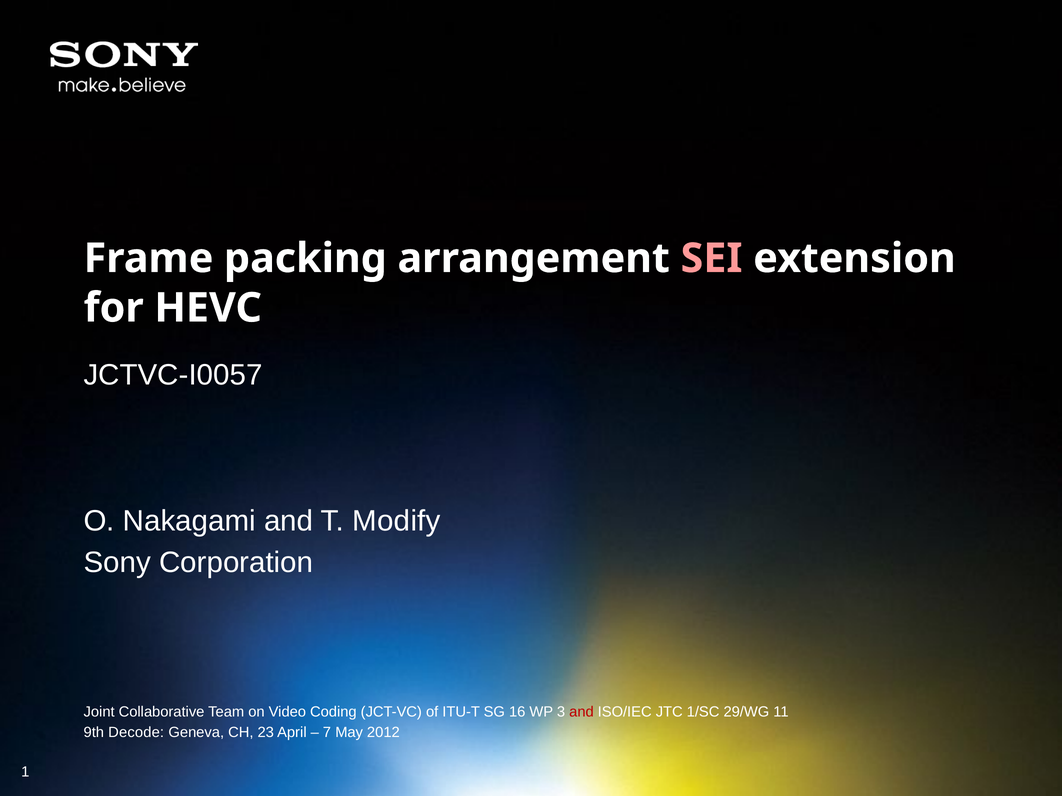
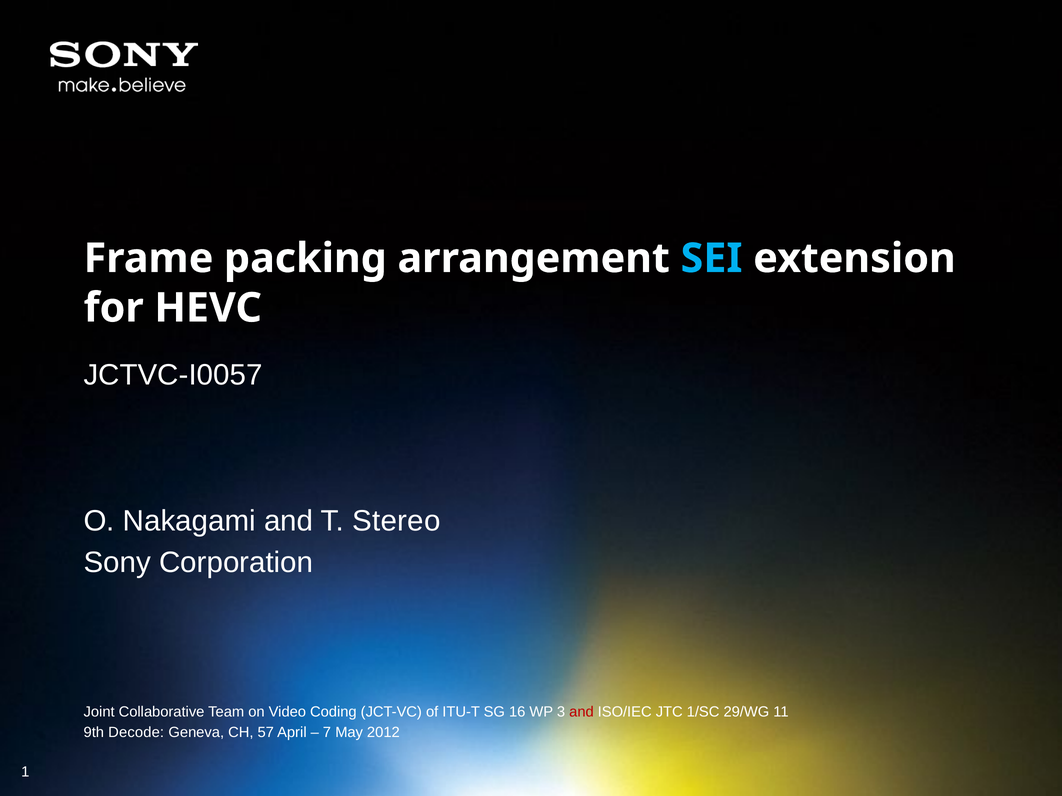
SEI colour: pink -> light blue (712, 259)
Modify: Modify -> Stereo (396, 522)
23: 23 -> 57 (266, 733)
